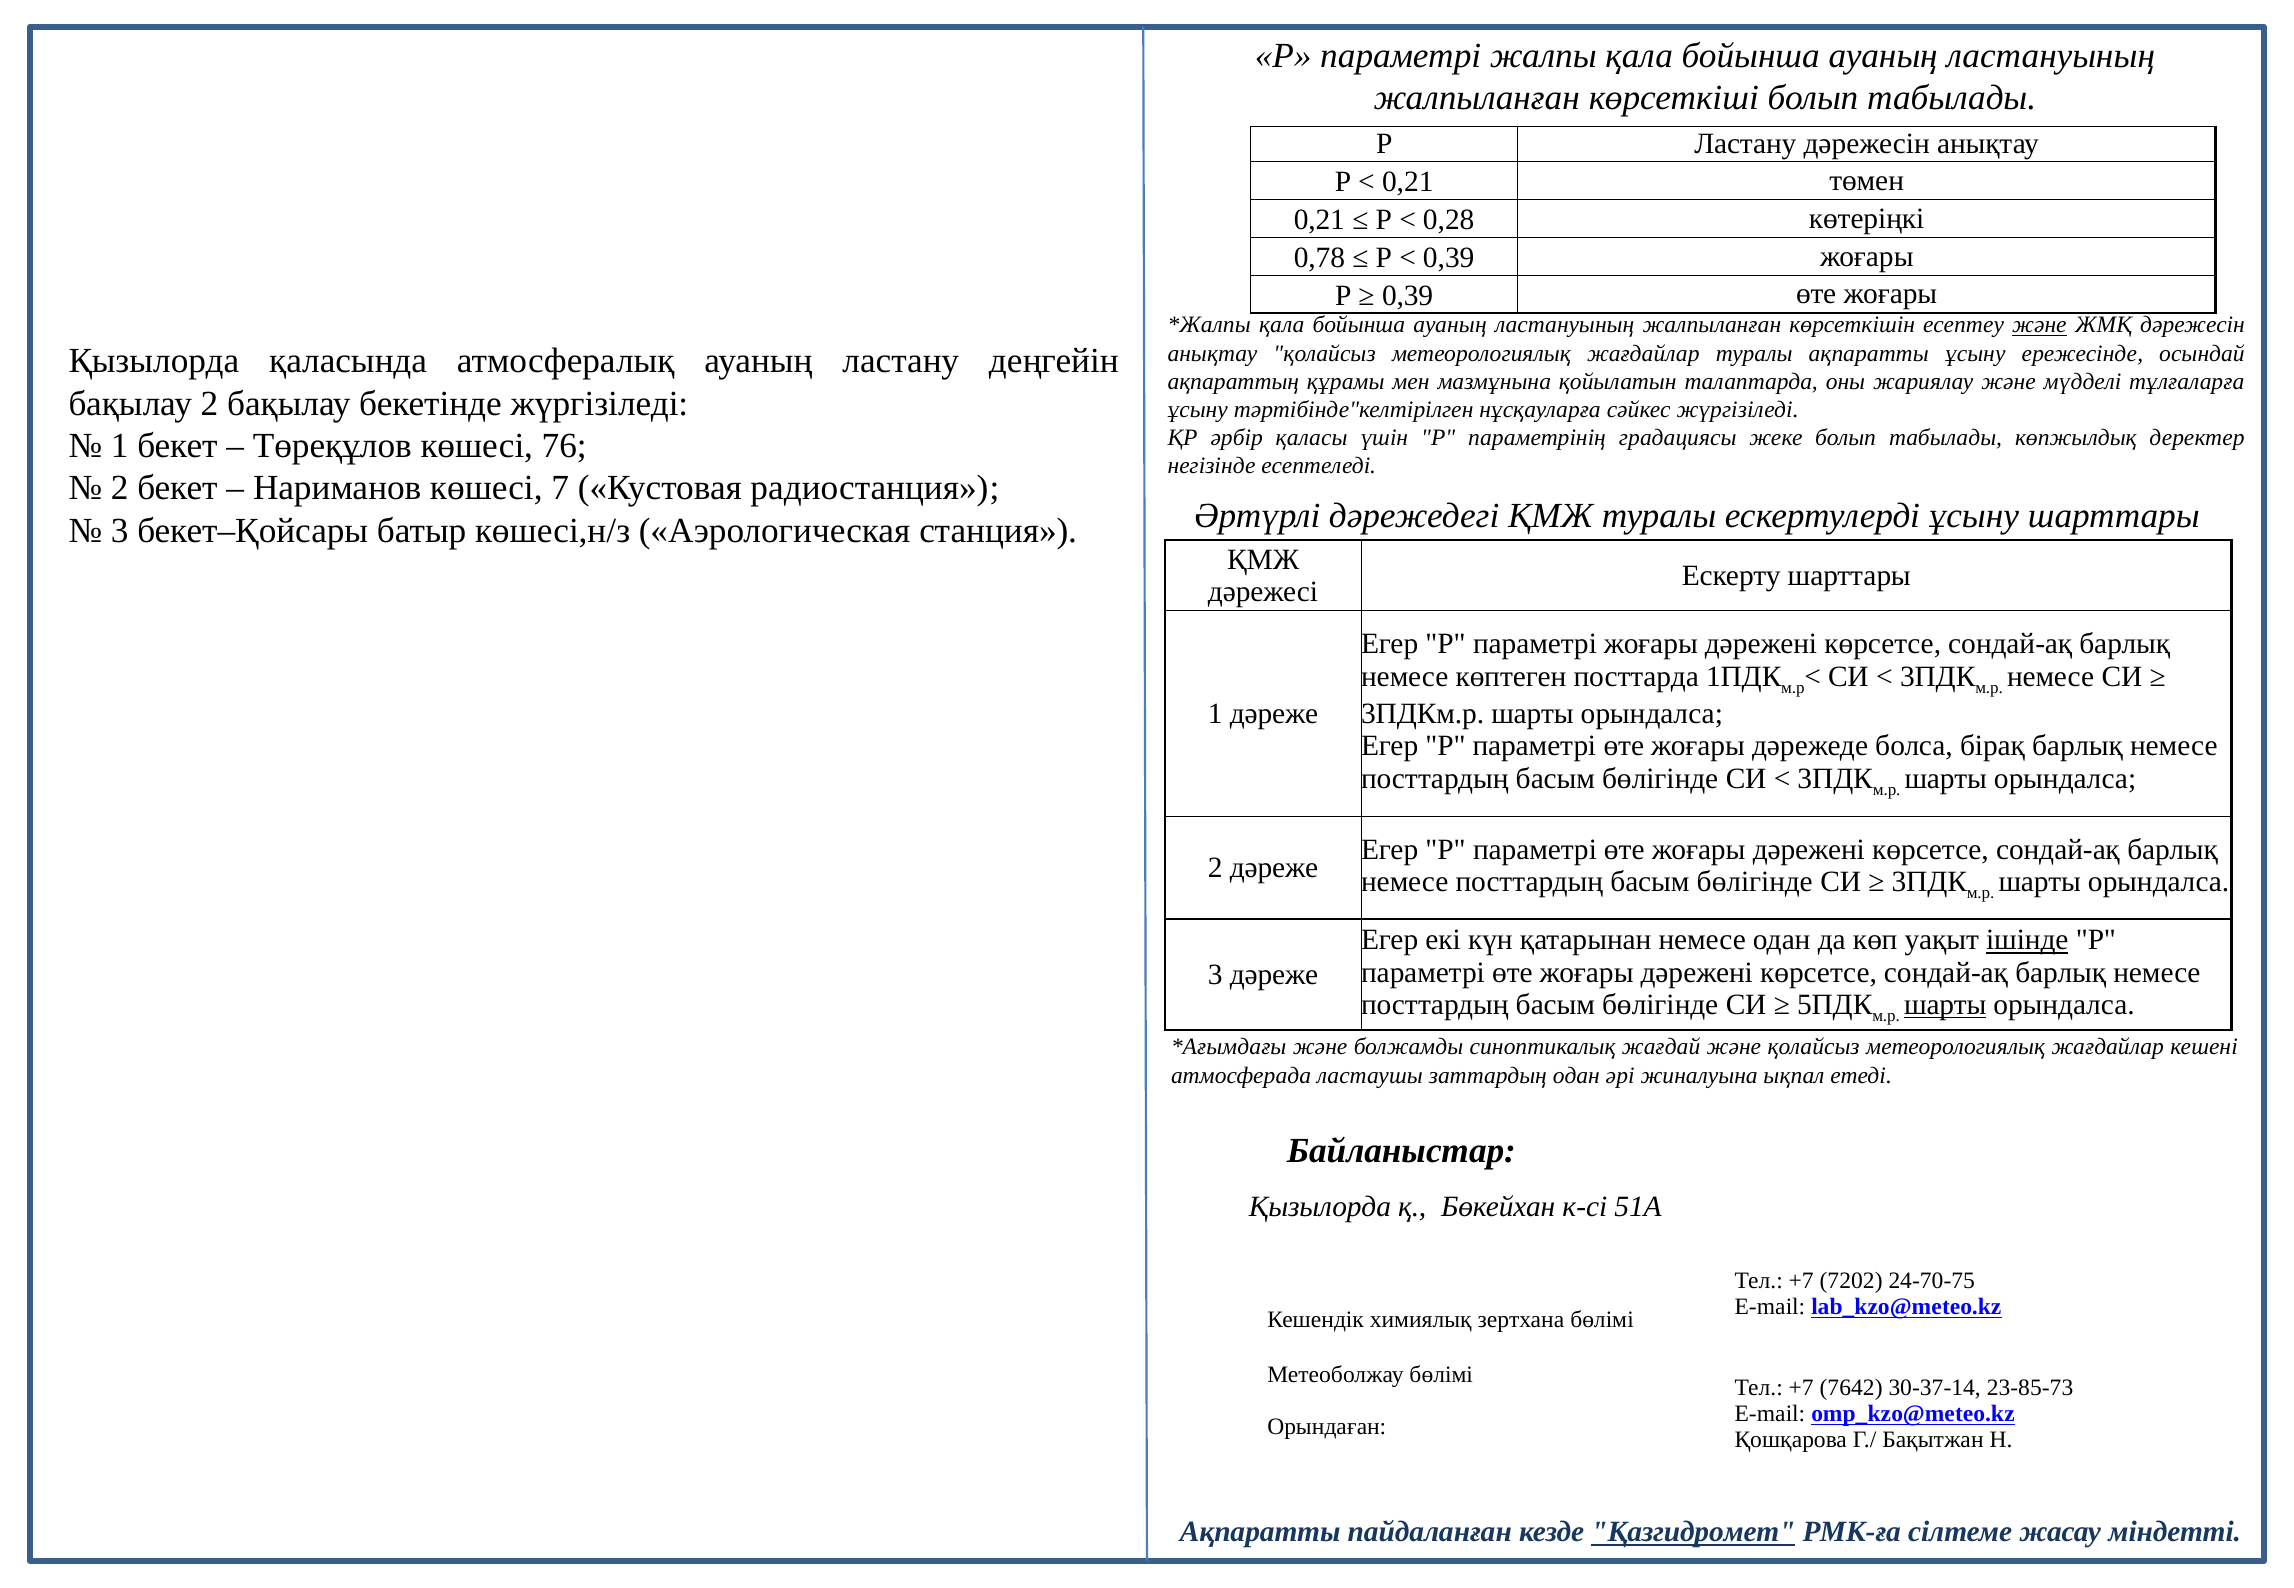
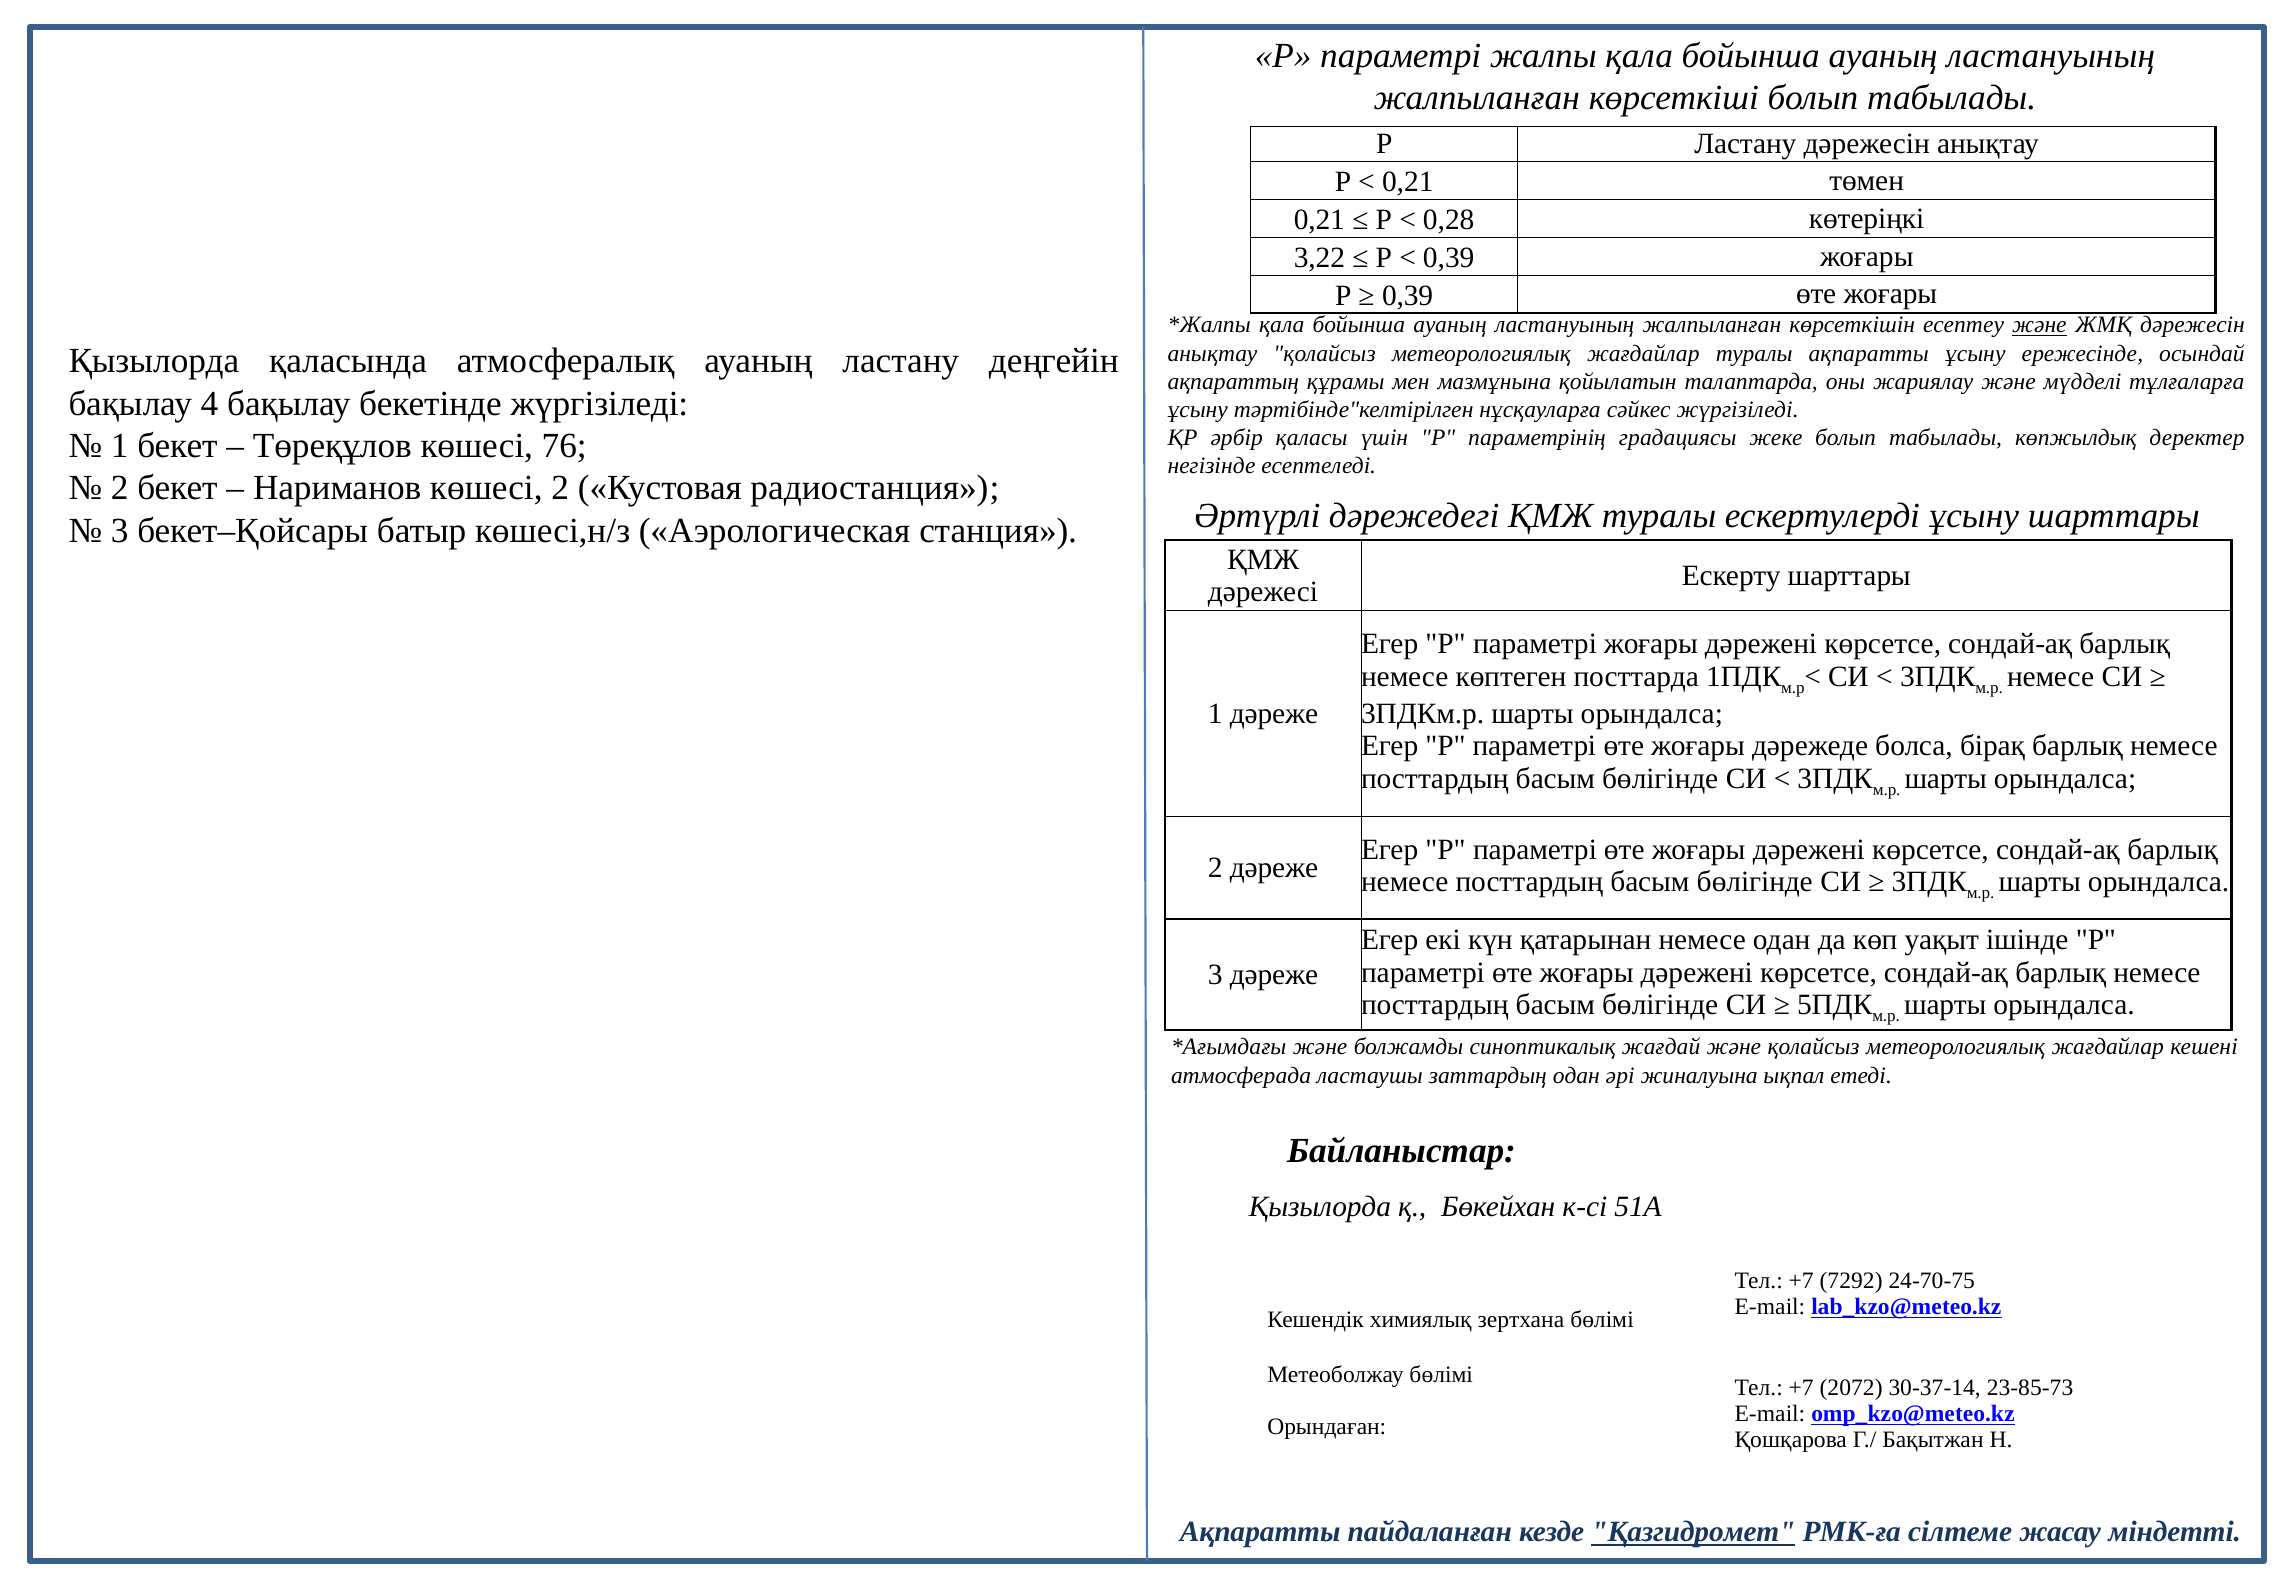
0,78: 0,78 -> 3,22 (1319, 258)
бақылау 2: 2 -> 4 (210, 403)
көшесі 7: 7 -> 2 (560, 488)
ішінде underline: present -> none (2027, 940)
шарты underline: present -> none (1945, 1005)
7202: 7202 -> 7292 (1851, 1281)
7642: 7642 -> 2072 (1851, 1388)
